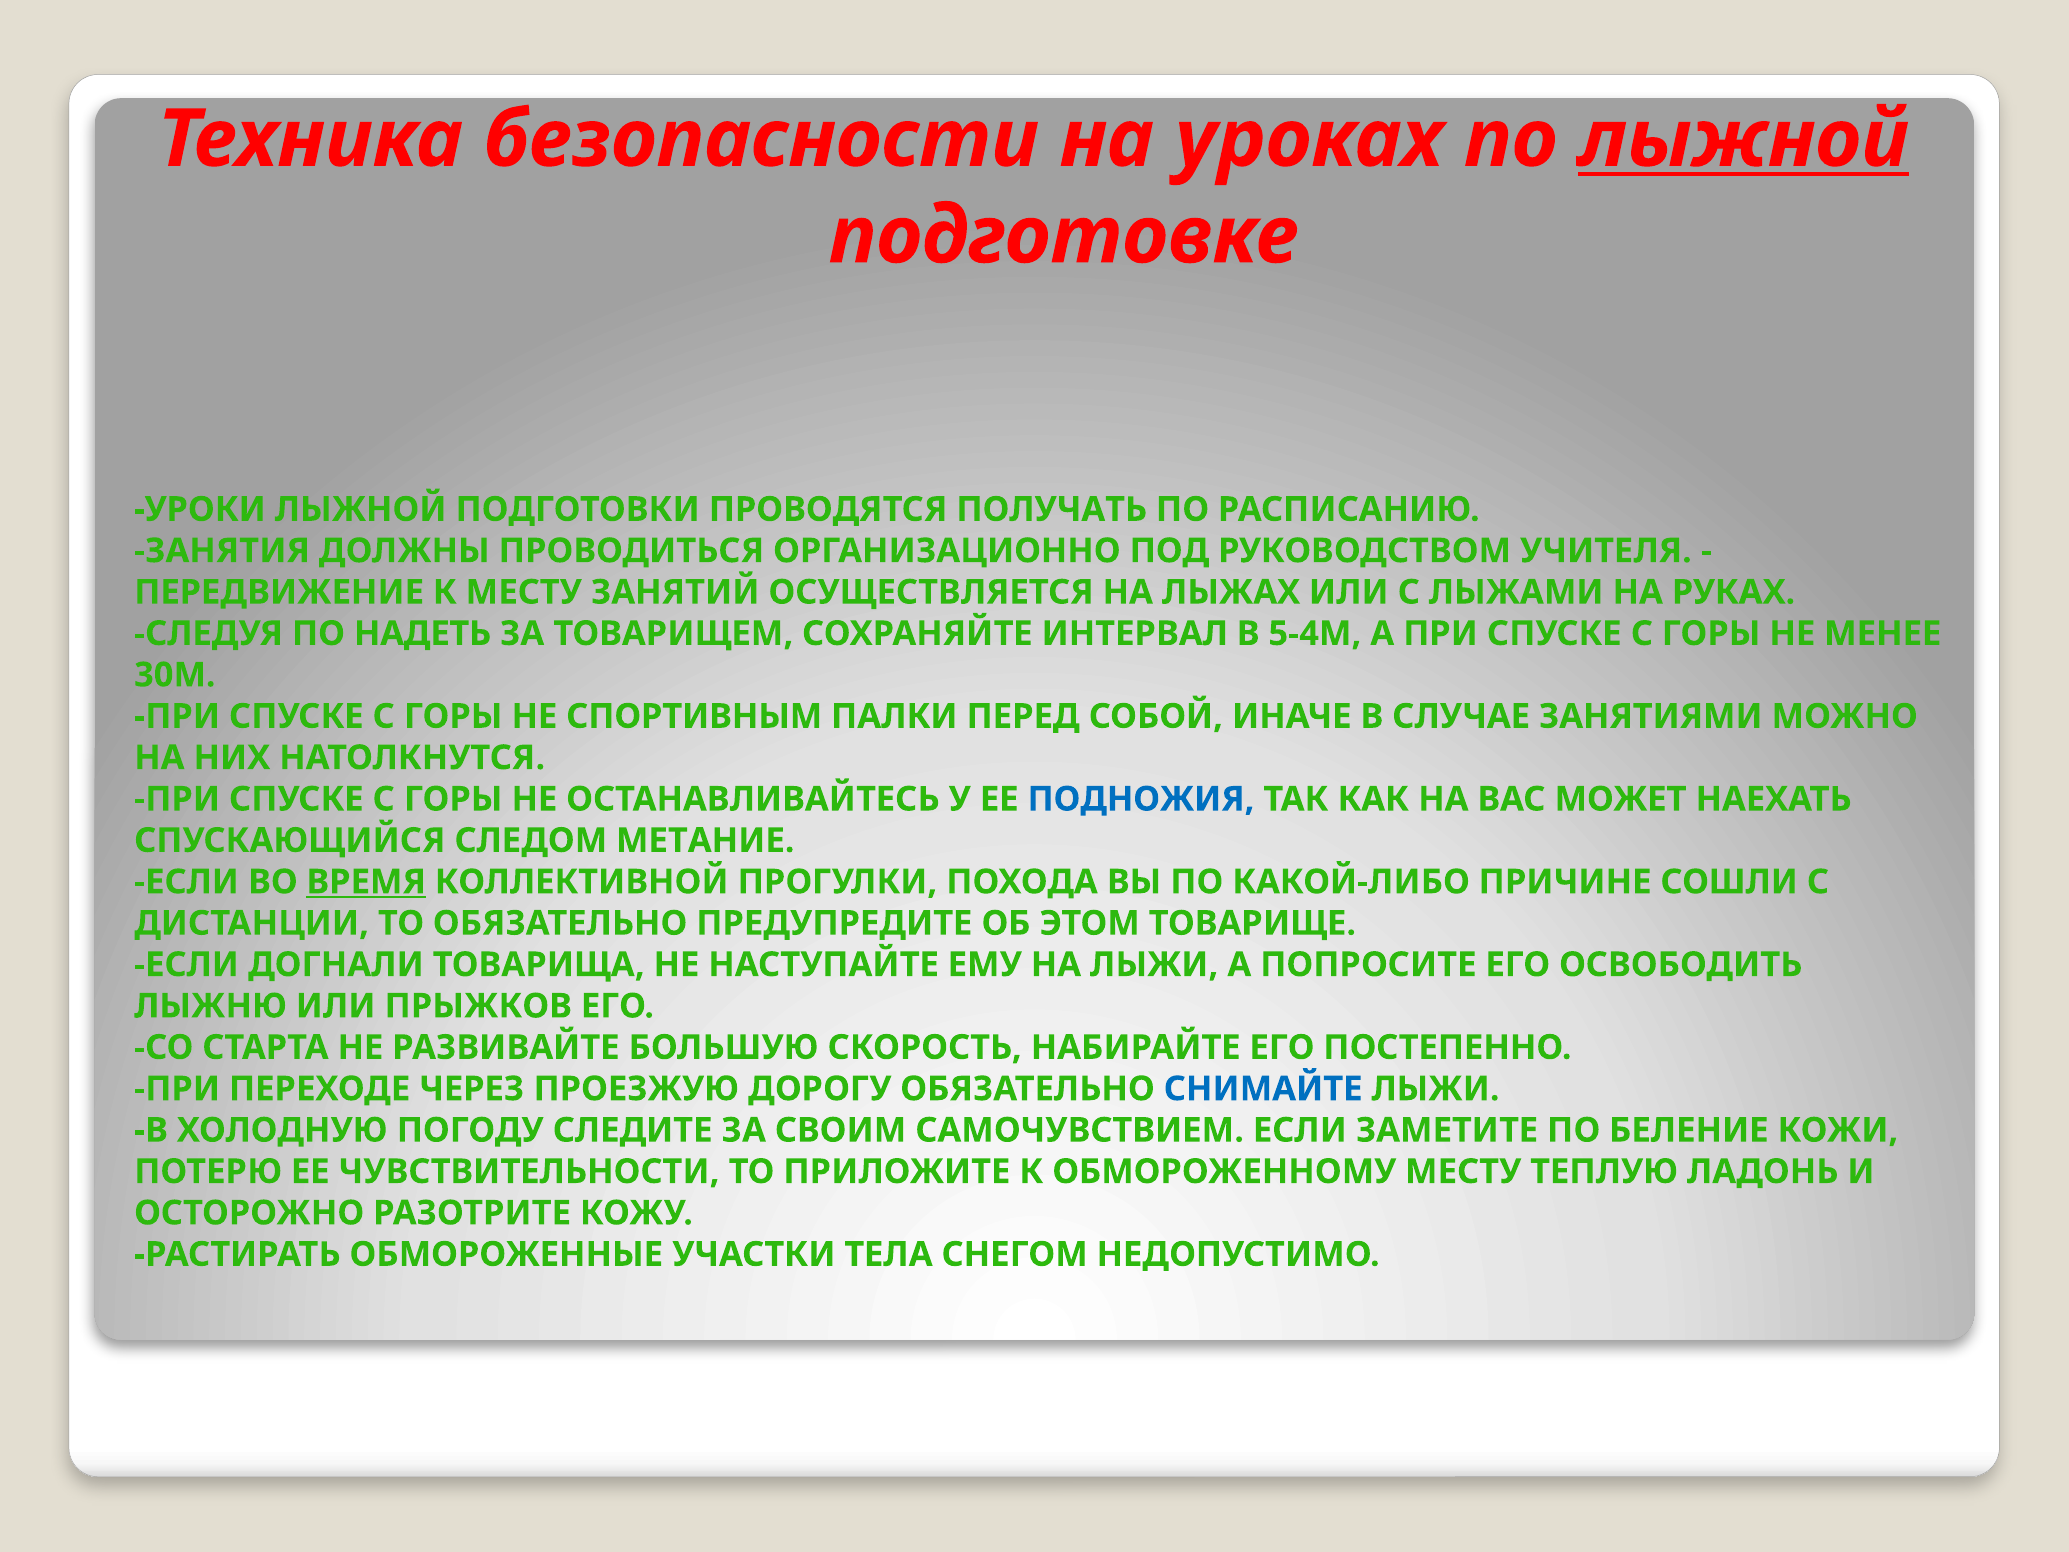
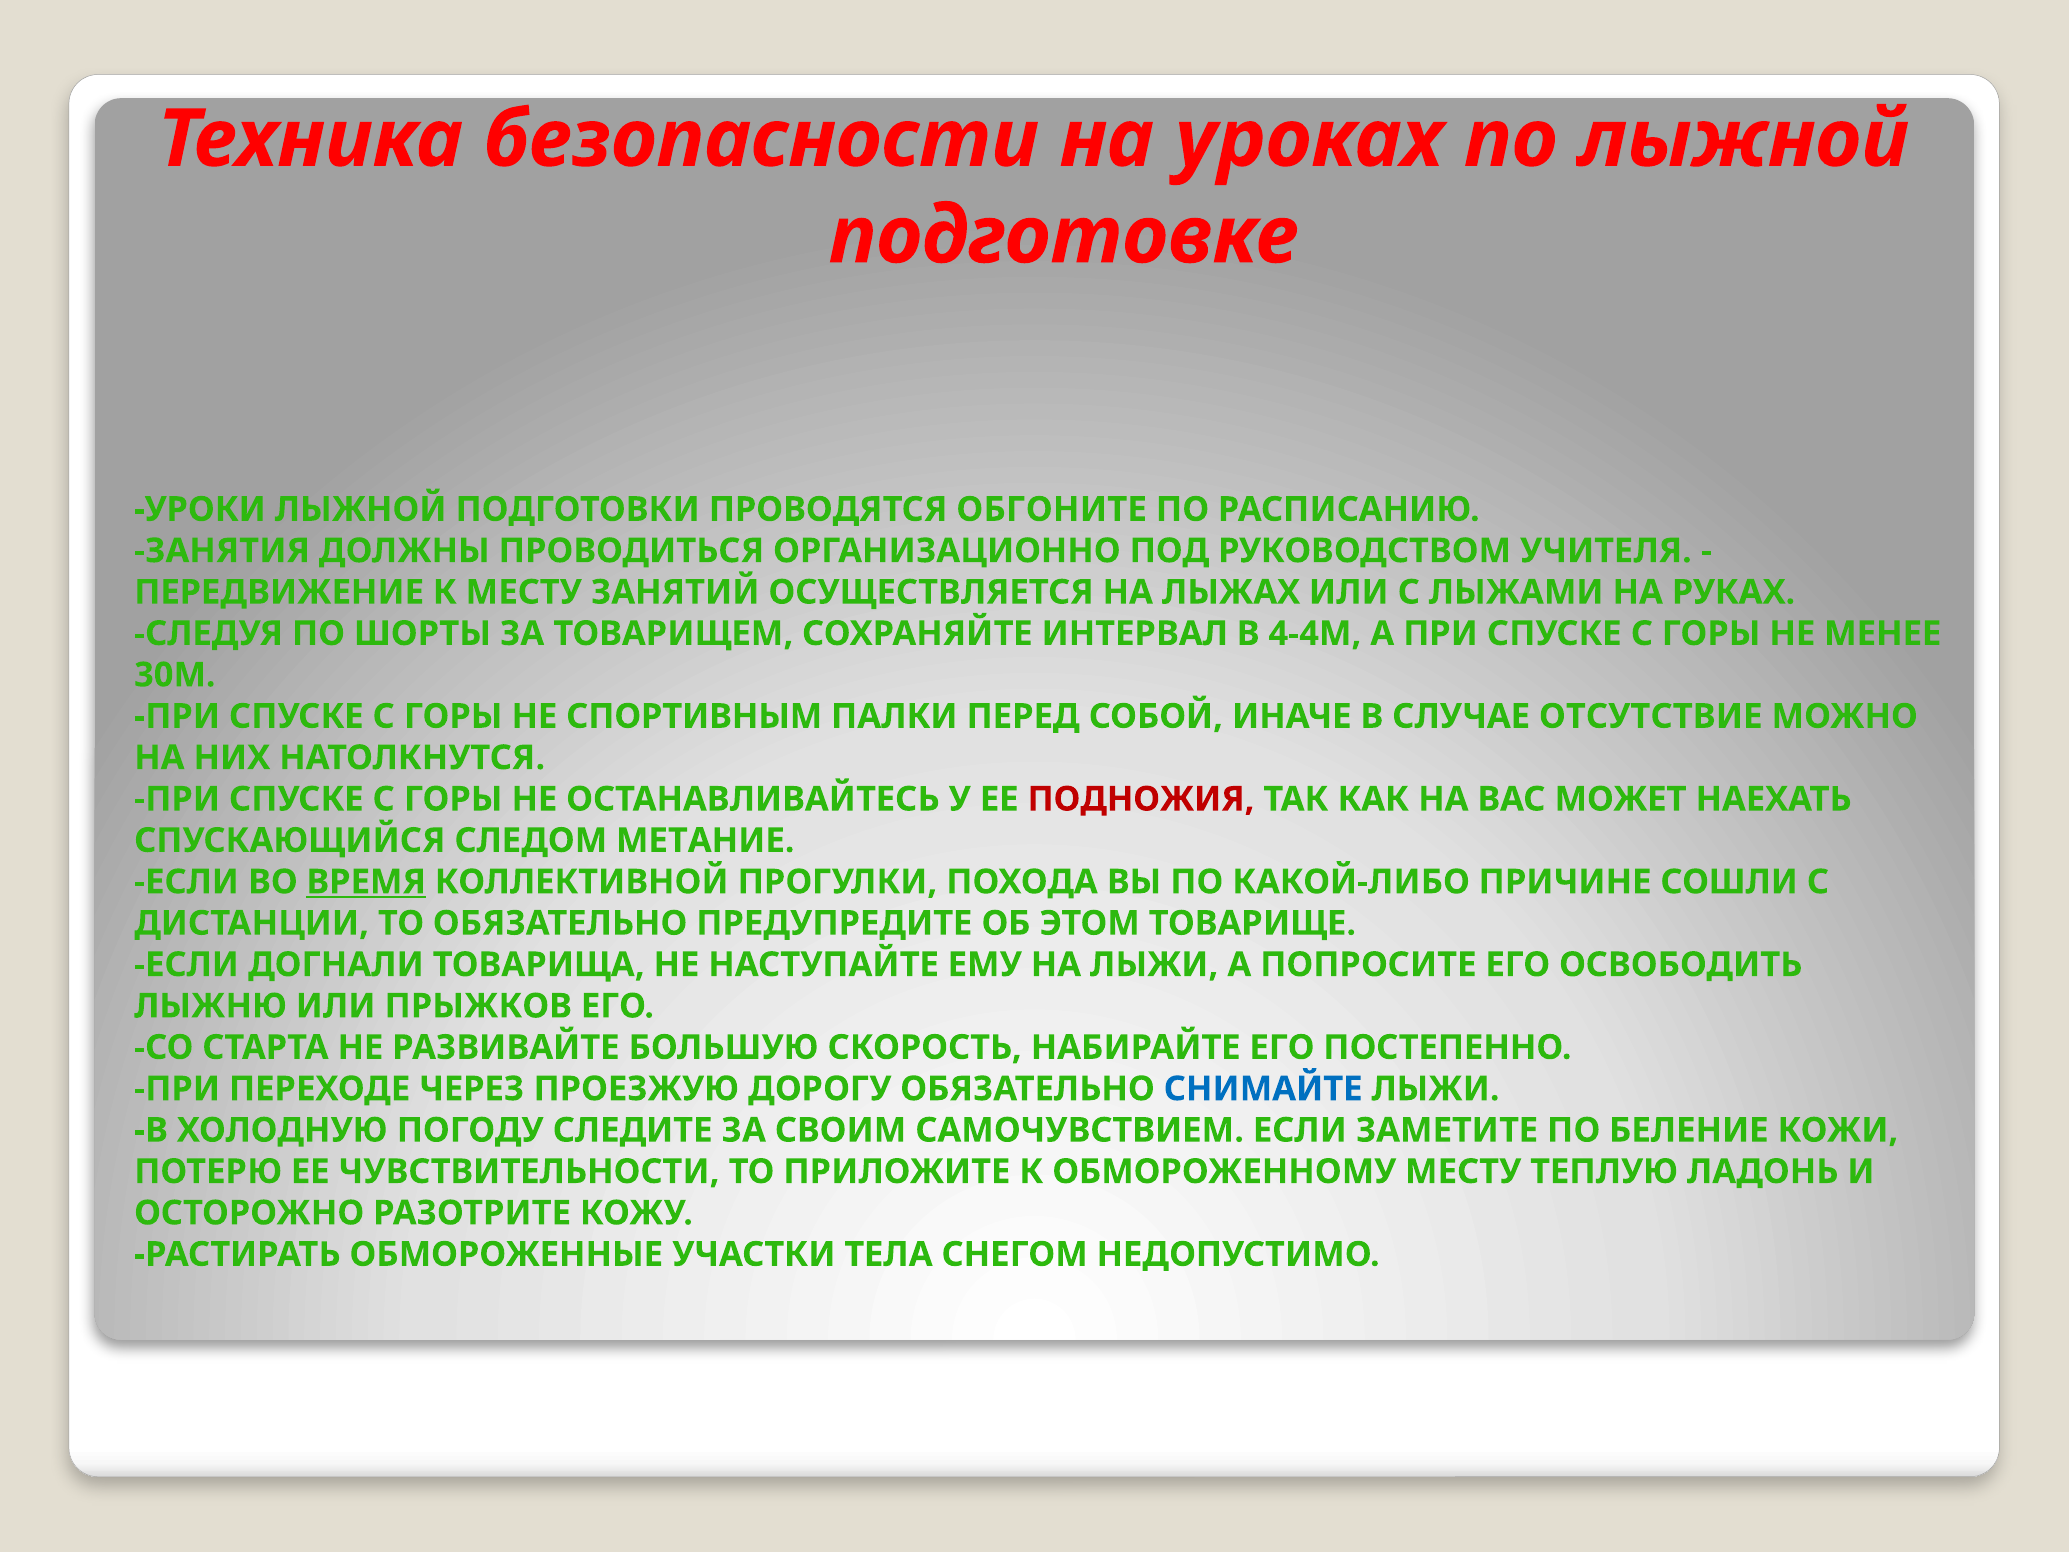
лыжной underline: present -> none (1744, 139)
ПОЛУЧАТЬ: ПОЛУЧАТЬ -> ОБГОНИТЕ (1052, 509)
НАДЕТЬ: НАДЕТЬ -> ШОРТЫ (422, 634)
5-4М: 5-4М -> 4-4М (1315, 634)
ЗАНЯТИЯМИ: ЗАНЯТИЯМИ -> ОТСУТСТВИЕ (1651, 716)
ПОДНОЖИЯ colour: blue -> red (1141, 799)
